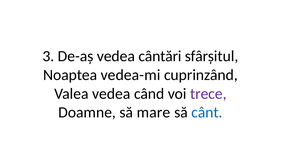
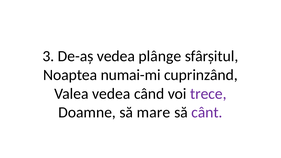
cântări: cântări -> plânge (160, 56)
vedea-mi: vedea-mi -> numai-mi (131, 75)
cânt colour: blue -> purple (207, 112)
